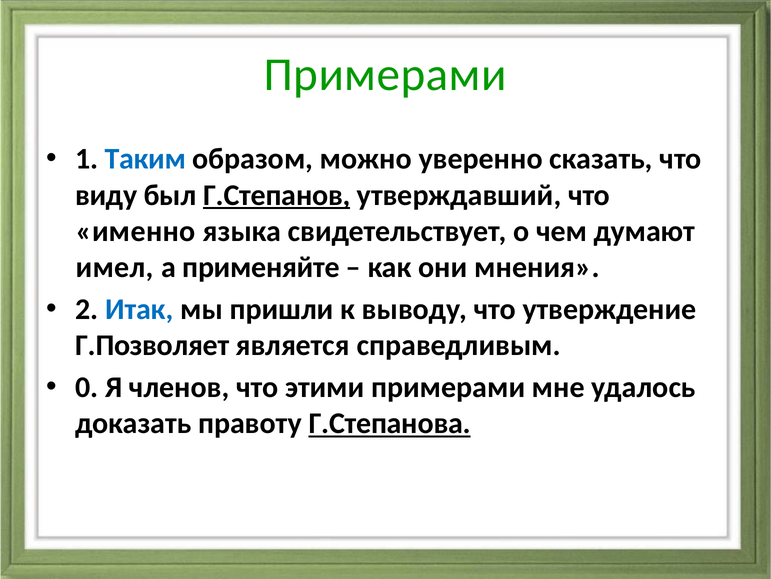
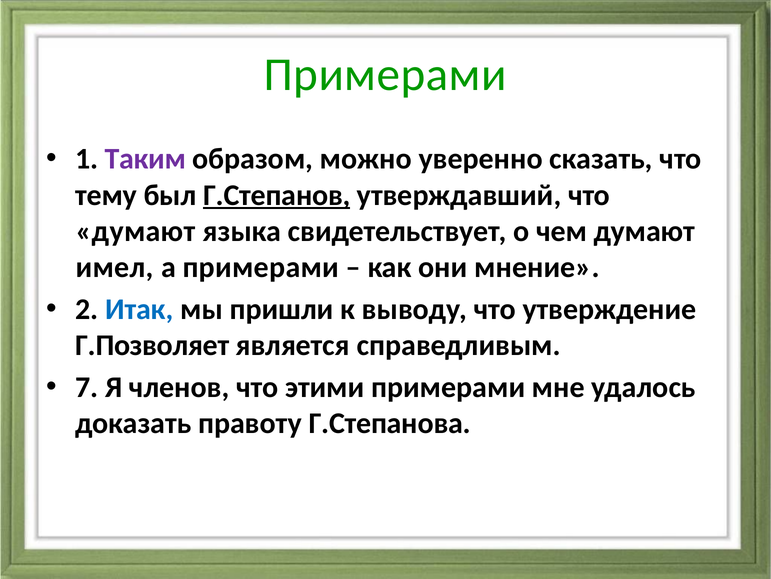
Таким colour: blue -> purple (145, 159)
виду: виду -> тему (106, 195)
именно: именно -> думают (136, 231)
а применяйте: применяйте -> примерами (261, 267)
мнения: мнения -> мнение (537, 267)
0: 0 -> 7 (87, 387)
Г.Степанова underline: present -> none (390, 423)
